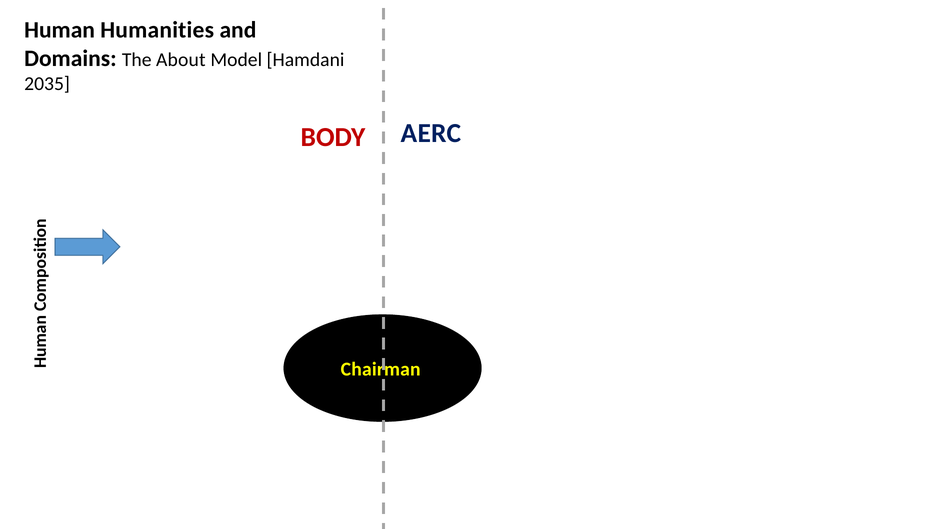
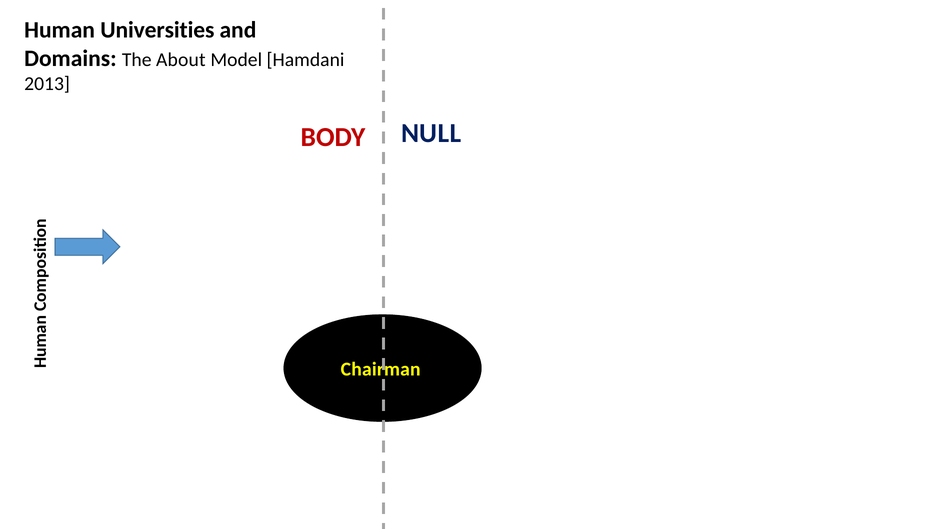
Humanities: Humanities -> Universities (157, 30)
2035: 2035 -> 2013 (47, 84)
AERC: AERC -> NULL (431, 133)
